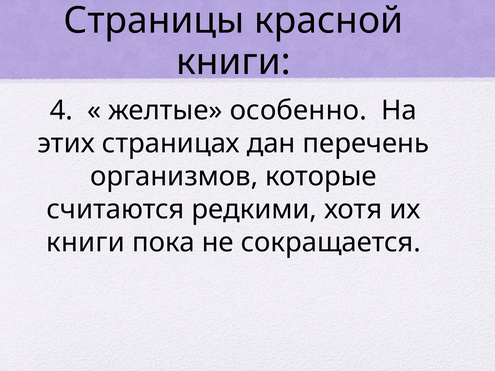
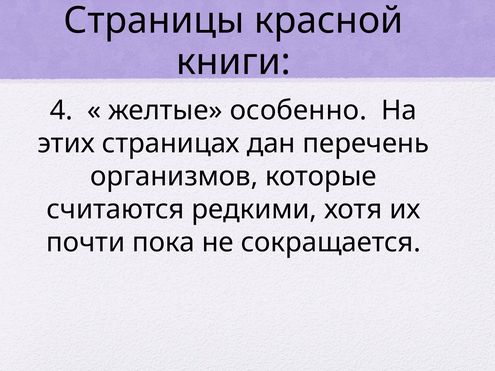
книги: книги -> почти (86, 243)
